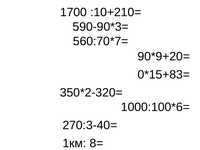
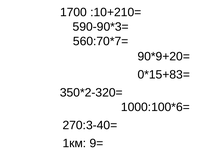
8=: 8= -> 9= (96, 143)
